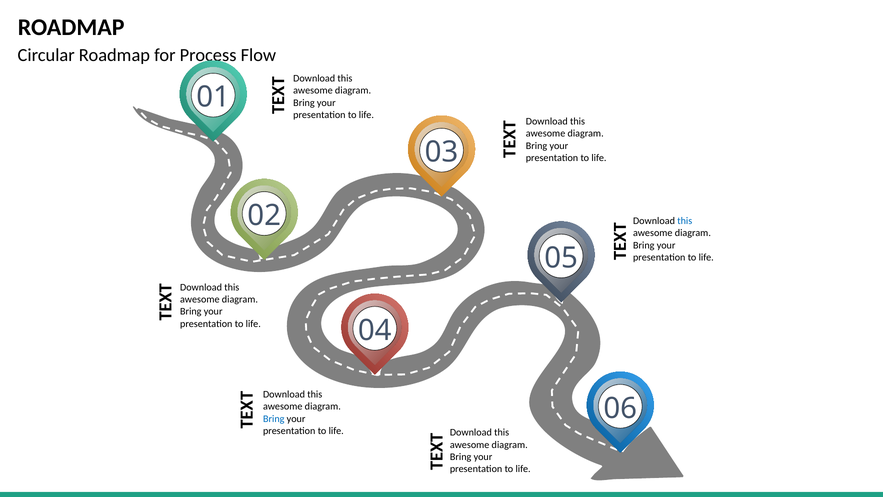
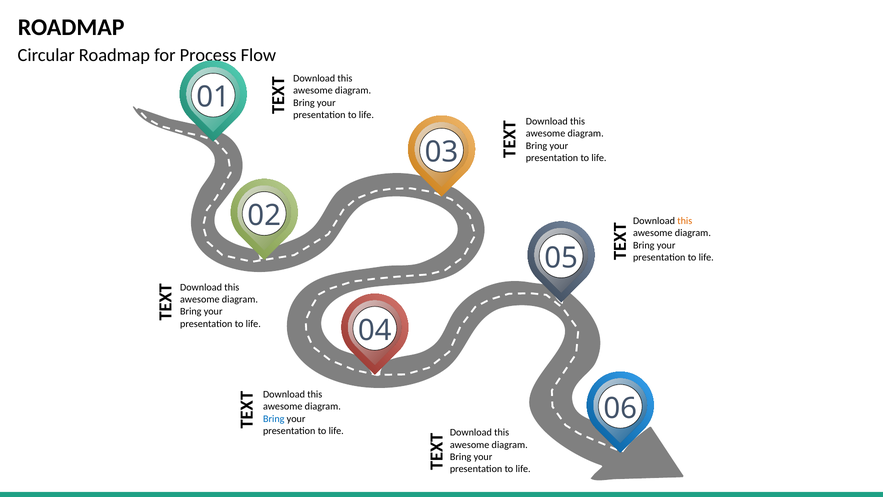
this colour: blue -> orange (685, 221)
